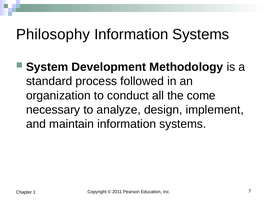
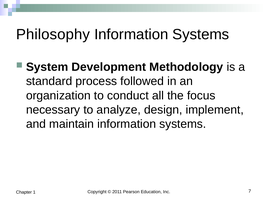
come: come -> focus (201, 96)
